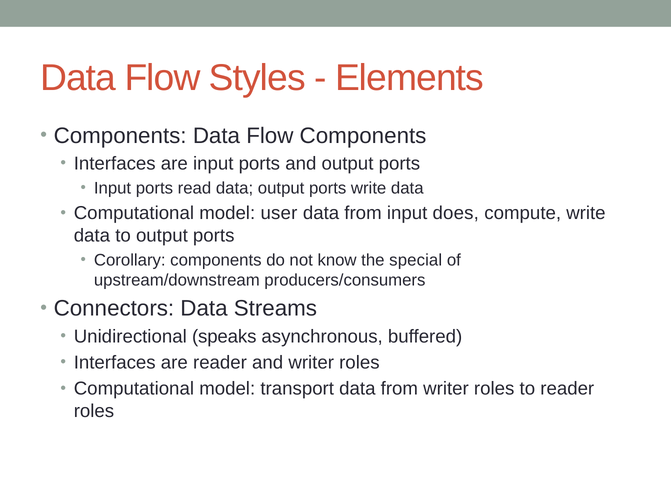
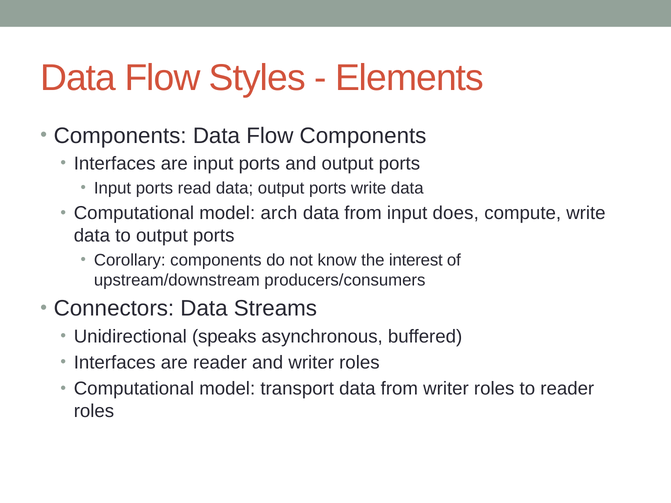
user: user -> arch (279, 213)
special: special -> interest (416, 260)
